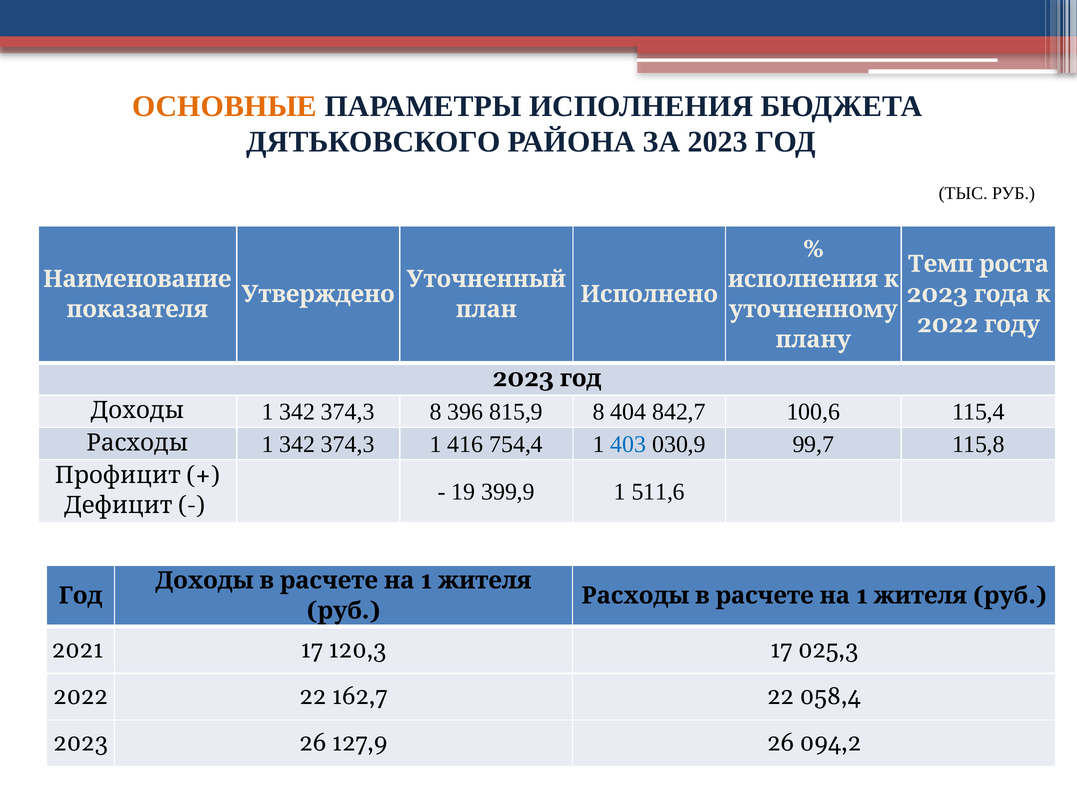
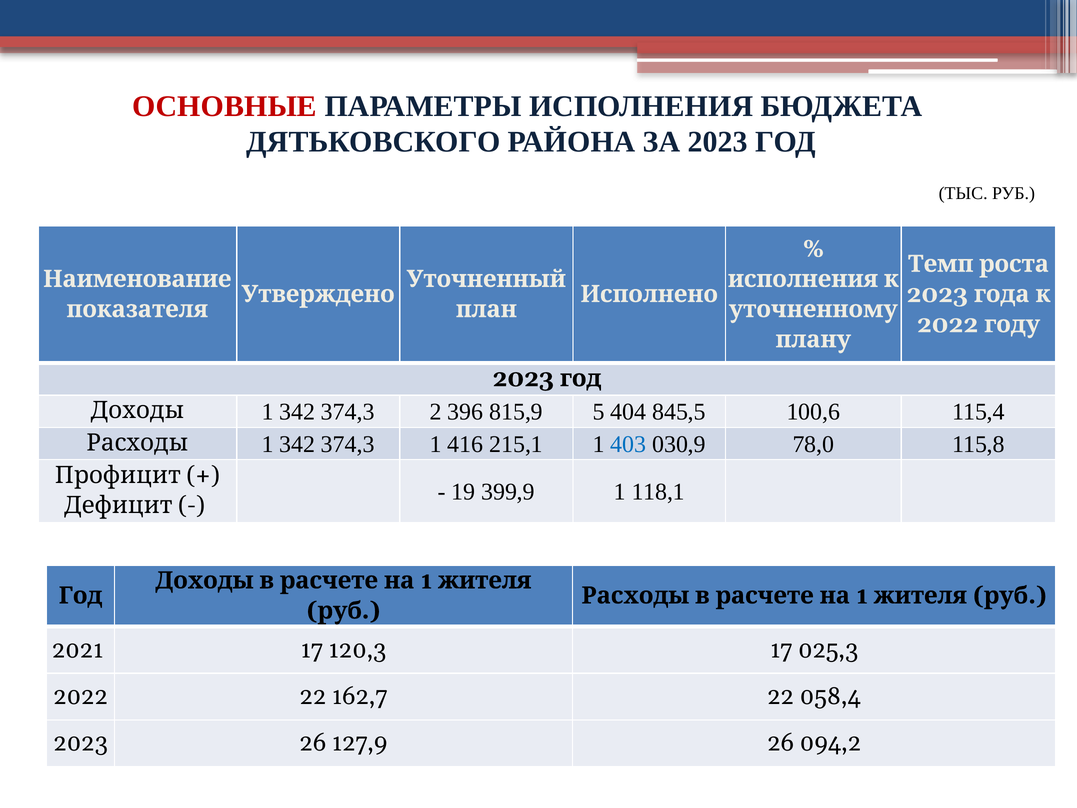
ОСНОВНЫЕ colour: orange -> red (225, 106)
374,3 8: 8 -> 2 (436, 412)
815,9 8: 8 -> 5 (599, 412)
842,7: 842,7 -> 845,5 (679, 412)
754,4: 754,4 -> 215,1 (516, 444)
99,7: 99,7 -> 78,0 (813, 444)
511,6: 511,6 -> 118,1 (658, 492)
